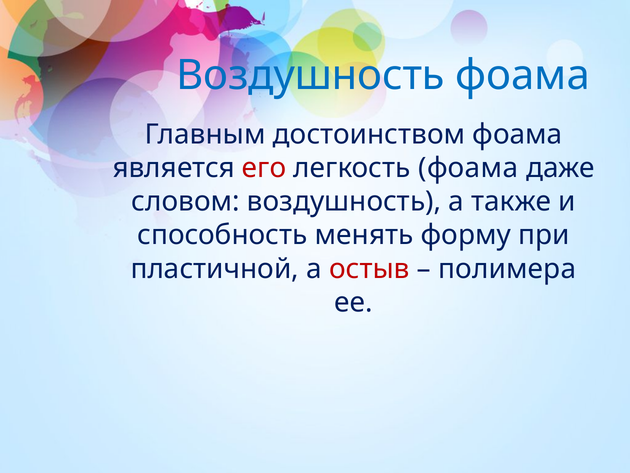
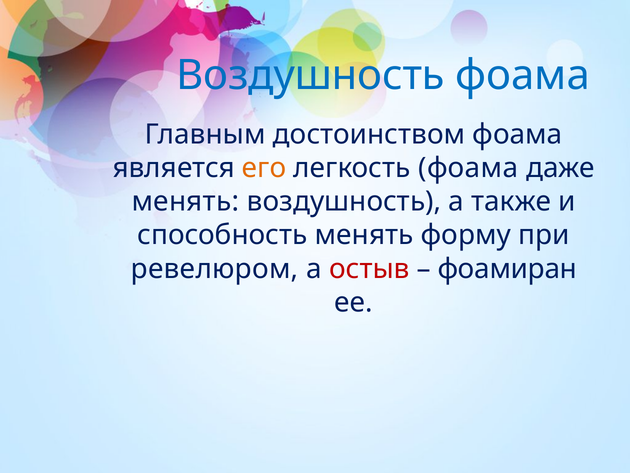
его colour: red -> orange (264, 168)
словом: словом -> менять (185, 201)
пластичной: пластичной -> ревелюром (215, 269)
полимера: полимера -> фоамиран (507, 269)
